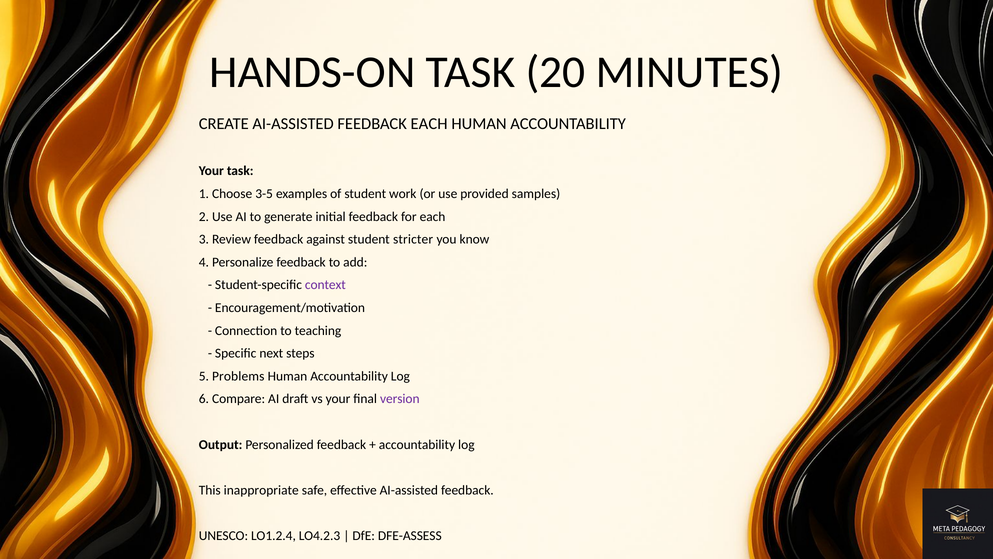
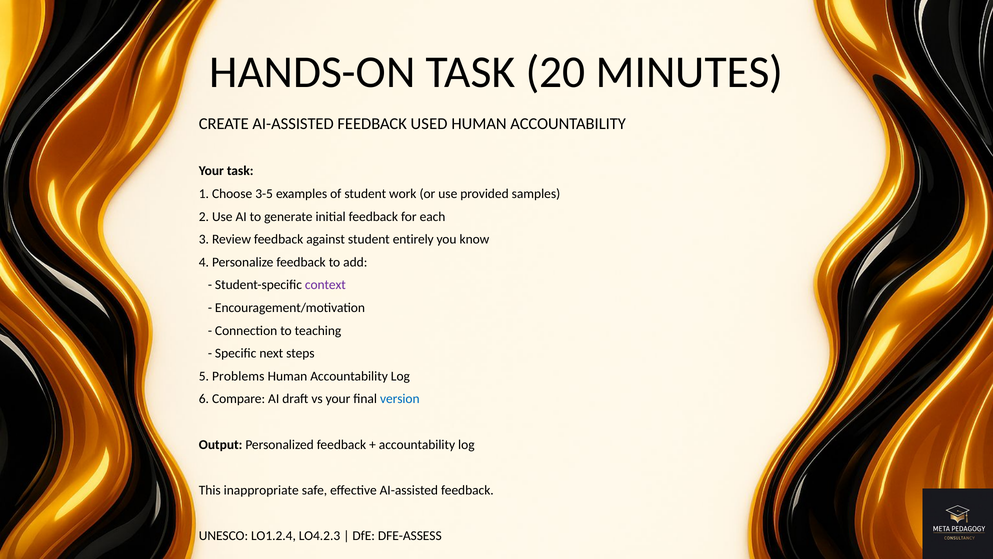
FEEDBACK EACH: EACH -> USED (429, 124)
stricter: stricter -> entirely (413, 239)
version colour: purple -> blue (400, 399)
